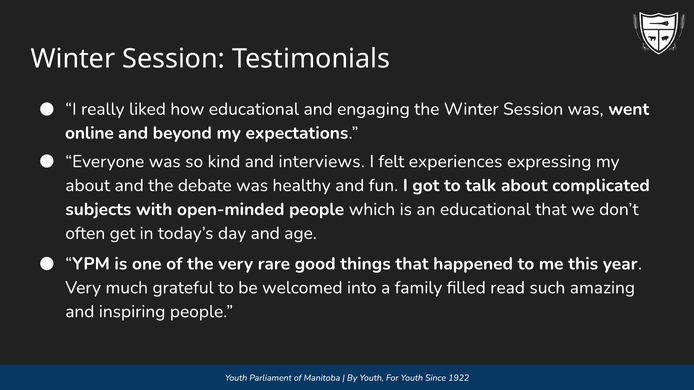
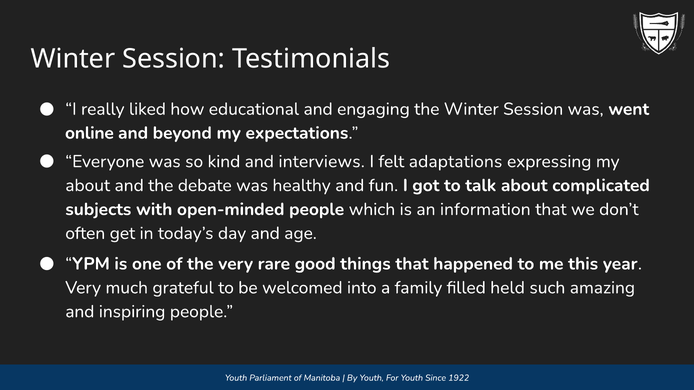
experiences: experiences -> adaptations (456, 162)
an educational: educational -> information (485, 209)
read: read -> held (508, 288)
